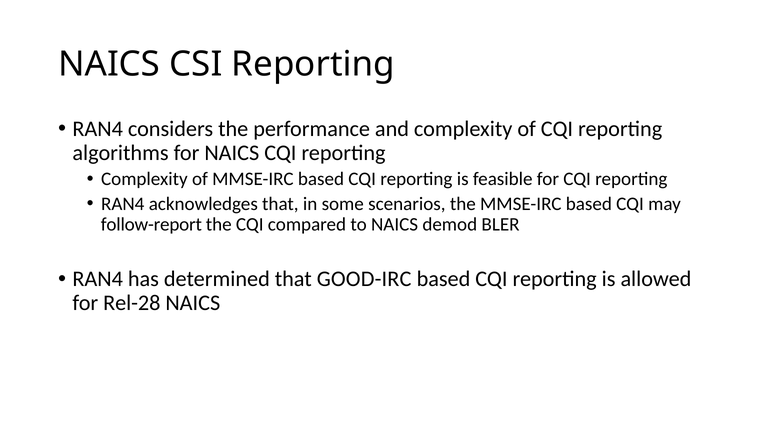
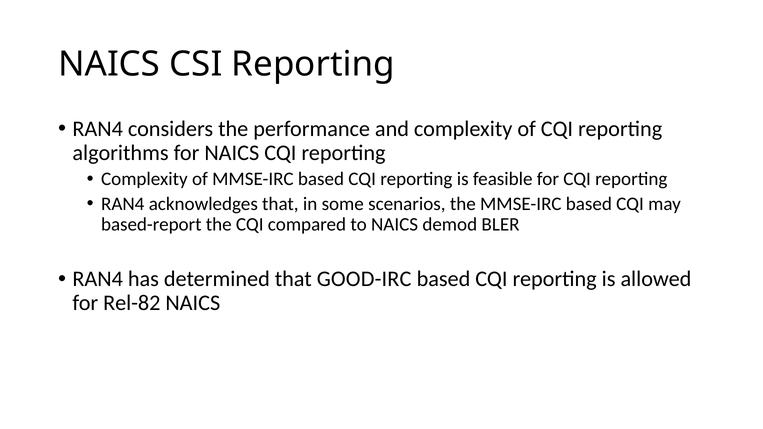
follow-report: follow-report -> based-report (151, 224)
Rel-28: Rel-28 -> Rel-82 (132, 303)
